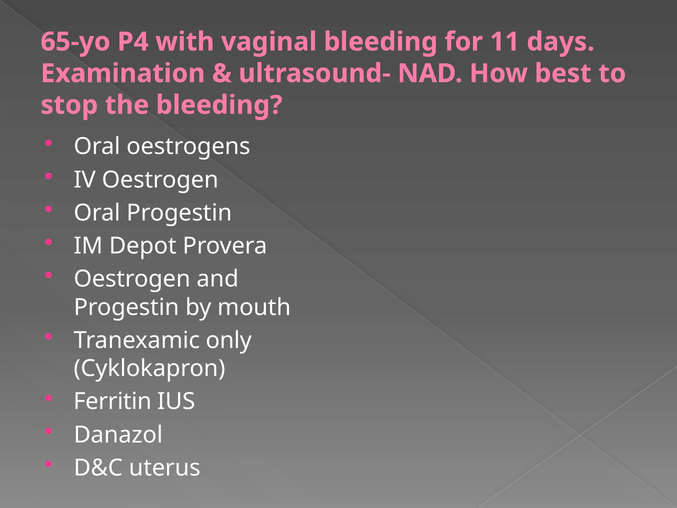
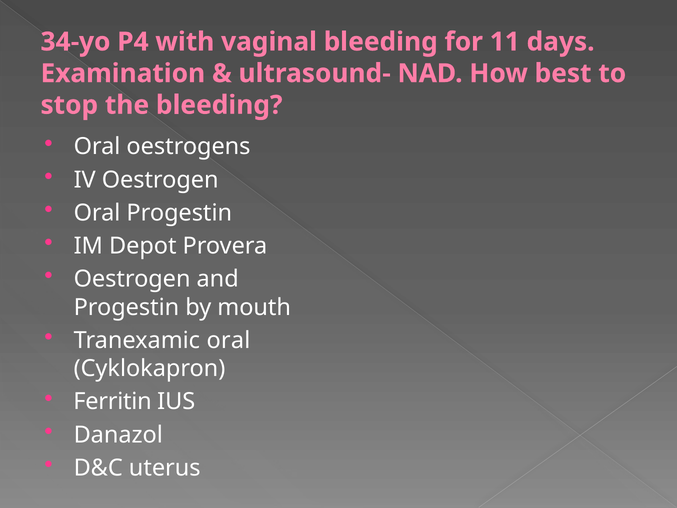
65-yo: 65-yo -> 34-yo (75, 42)
Tranexamic only: only -> oral (228, 340)
